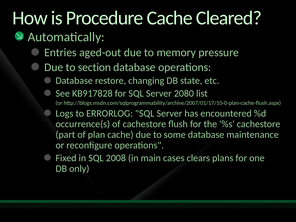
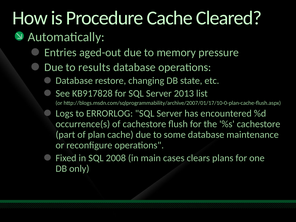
section: section -> results (94, 67)
2080: 2080 -> 2013 (184, 93)
